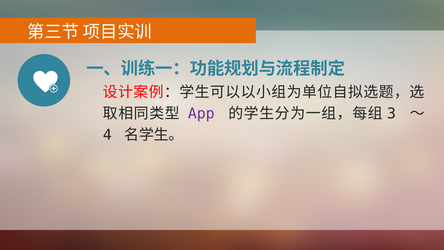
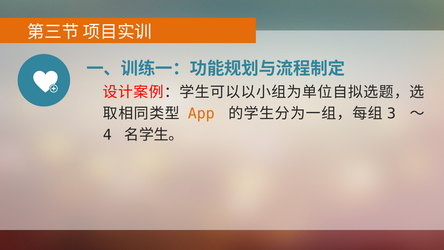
App colour: purple -> orange (201, 114)
